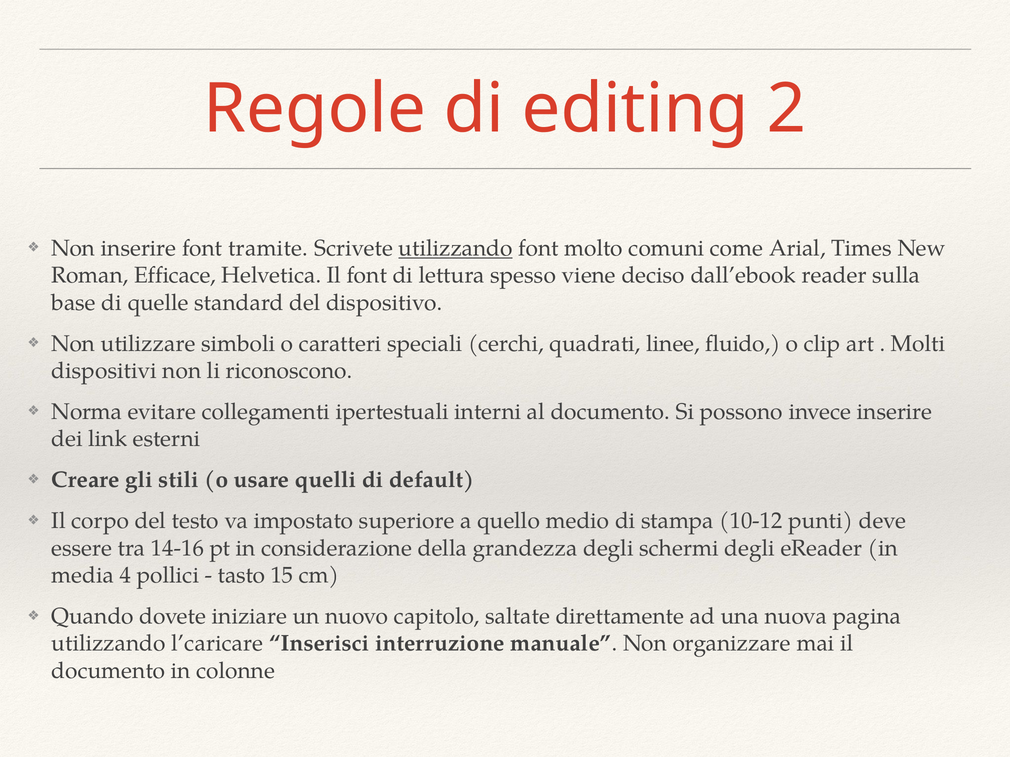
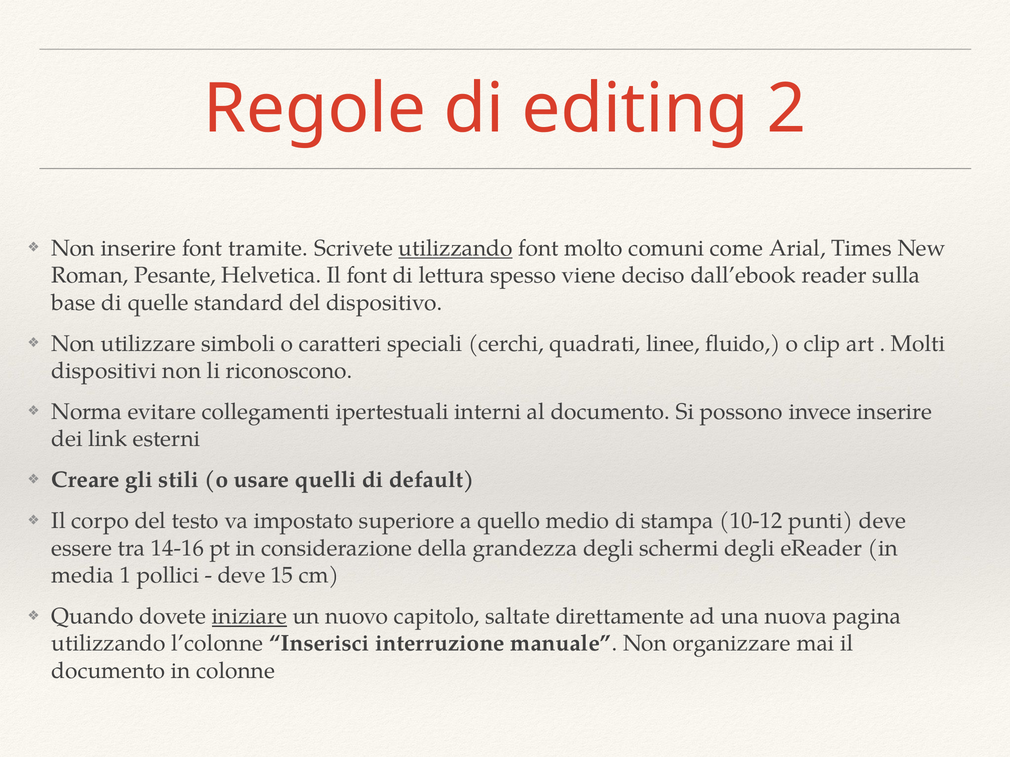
Efficace: Efficace -> Pesante (175, 276)
4: 4 -> 1 (125, 576)
tasto: tasto -> deve (242, 576)
iniziare underline: none -> present (249, 617)
l’caricare: l’caricare -> l’colonne (217, 644)
